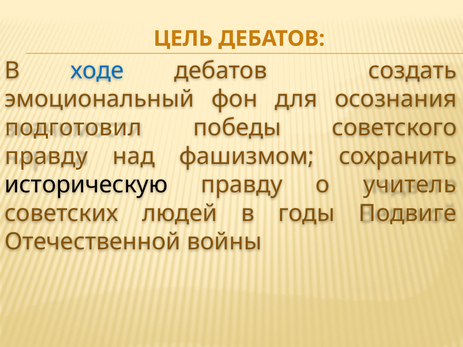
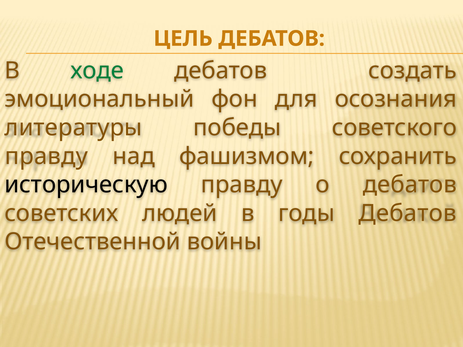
ходе colour: blue -> green (97, 71)
подготовил: подготовил -> литературы (73, 128)
о учитель: учитель -> дебатов (410, 185)
годы Подвиге: Подвиге -> Дебатов (408, 213)
